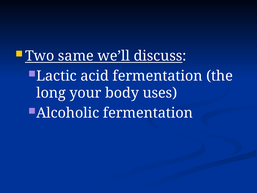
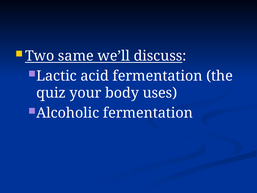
long: long -> quiz (51, 93)
